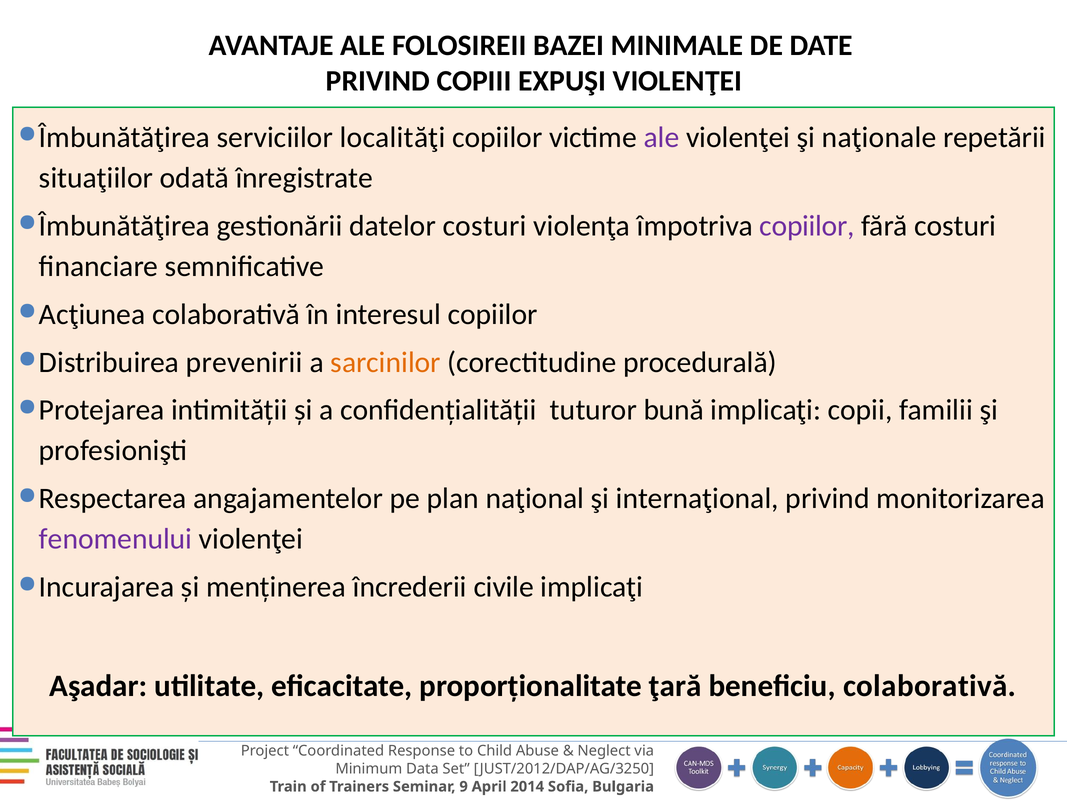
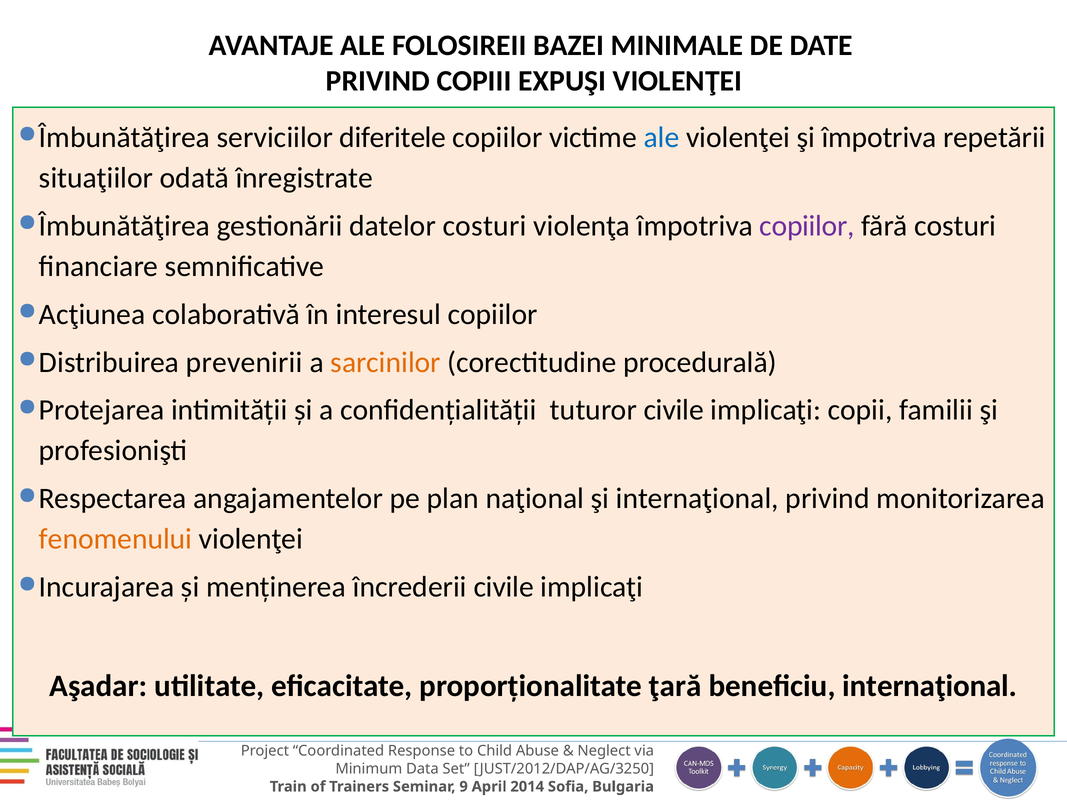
localităţi: localităţi -> diferitele (393, 137)
ale colour: purple -> blue (661, 137)
şi naţionale: naţionale -> împotriva (879, 137)
tuturor bună: bună -> civile (674, 410)
fenomenului colour: purple -> orange (116, 539)
beneficiu colaborativă: colaborativă -> internaţional (930, 686)
